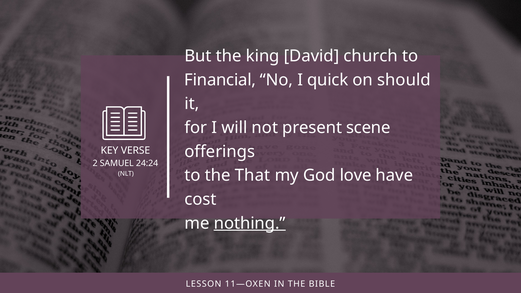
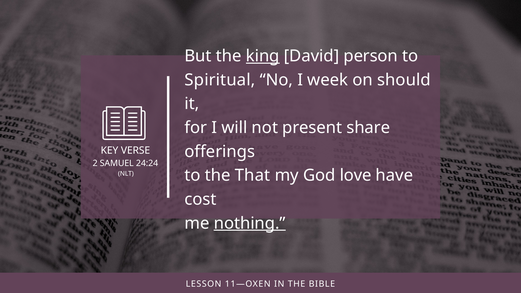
king underline: none -> present (263, 56)
church: church -> person (371, 56)
Financial: Financial -> Spiritual (220, 80)
quick: quick -> week (328, 80)
scene: scene -> share (368, 128)
